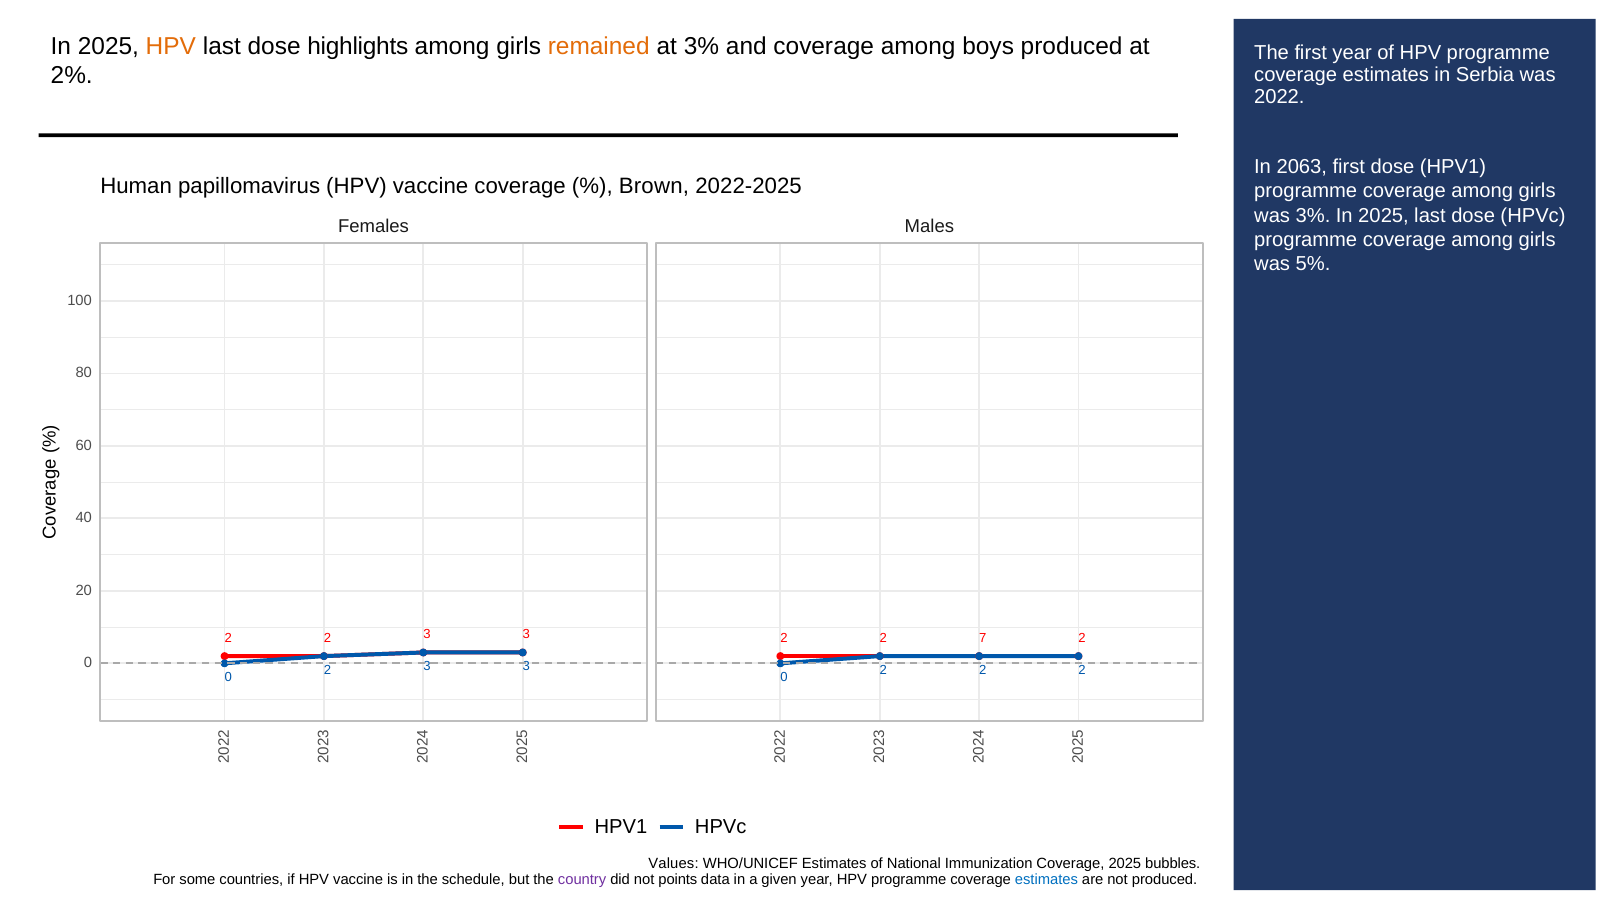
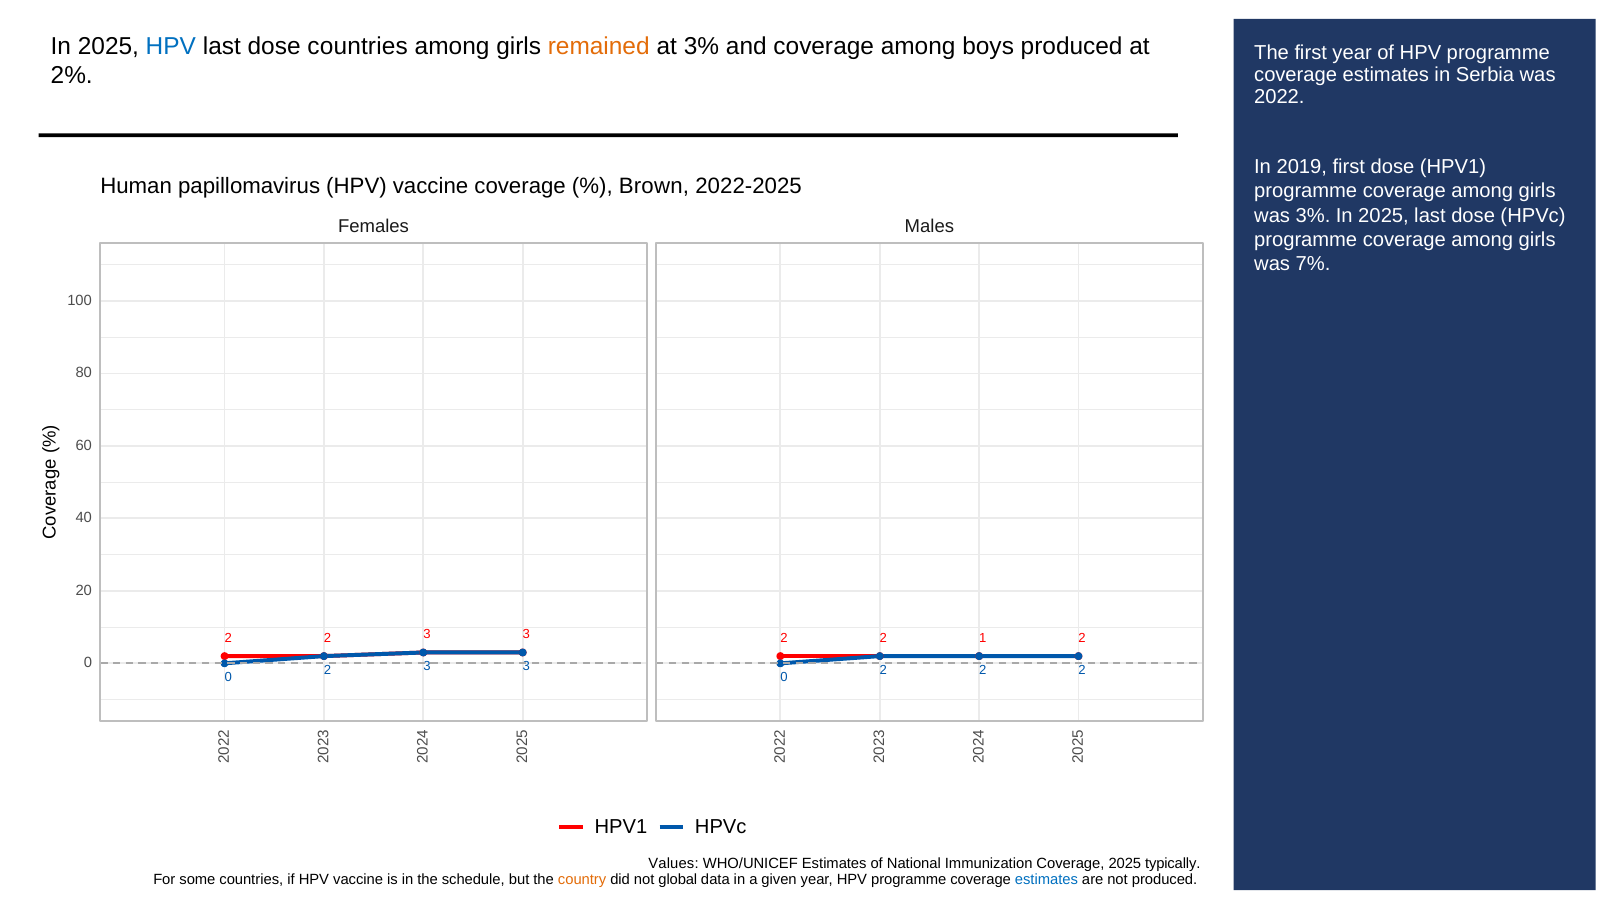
HPV colour: orange -> blue (171, 47)
dose highlights: highlights -> countries (358, 47)
2063: 2063 -> 2019 (1302, 167)
5%: 5% -> 7% (1313, 264)
7: 7 -> 1 (983, 638)
bubbles: bubbles -> typically (1173, 864)
country colour: purple -> orange (582, 880)
points: points -> global (678, 880)
